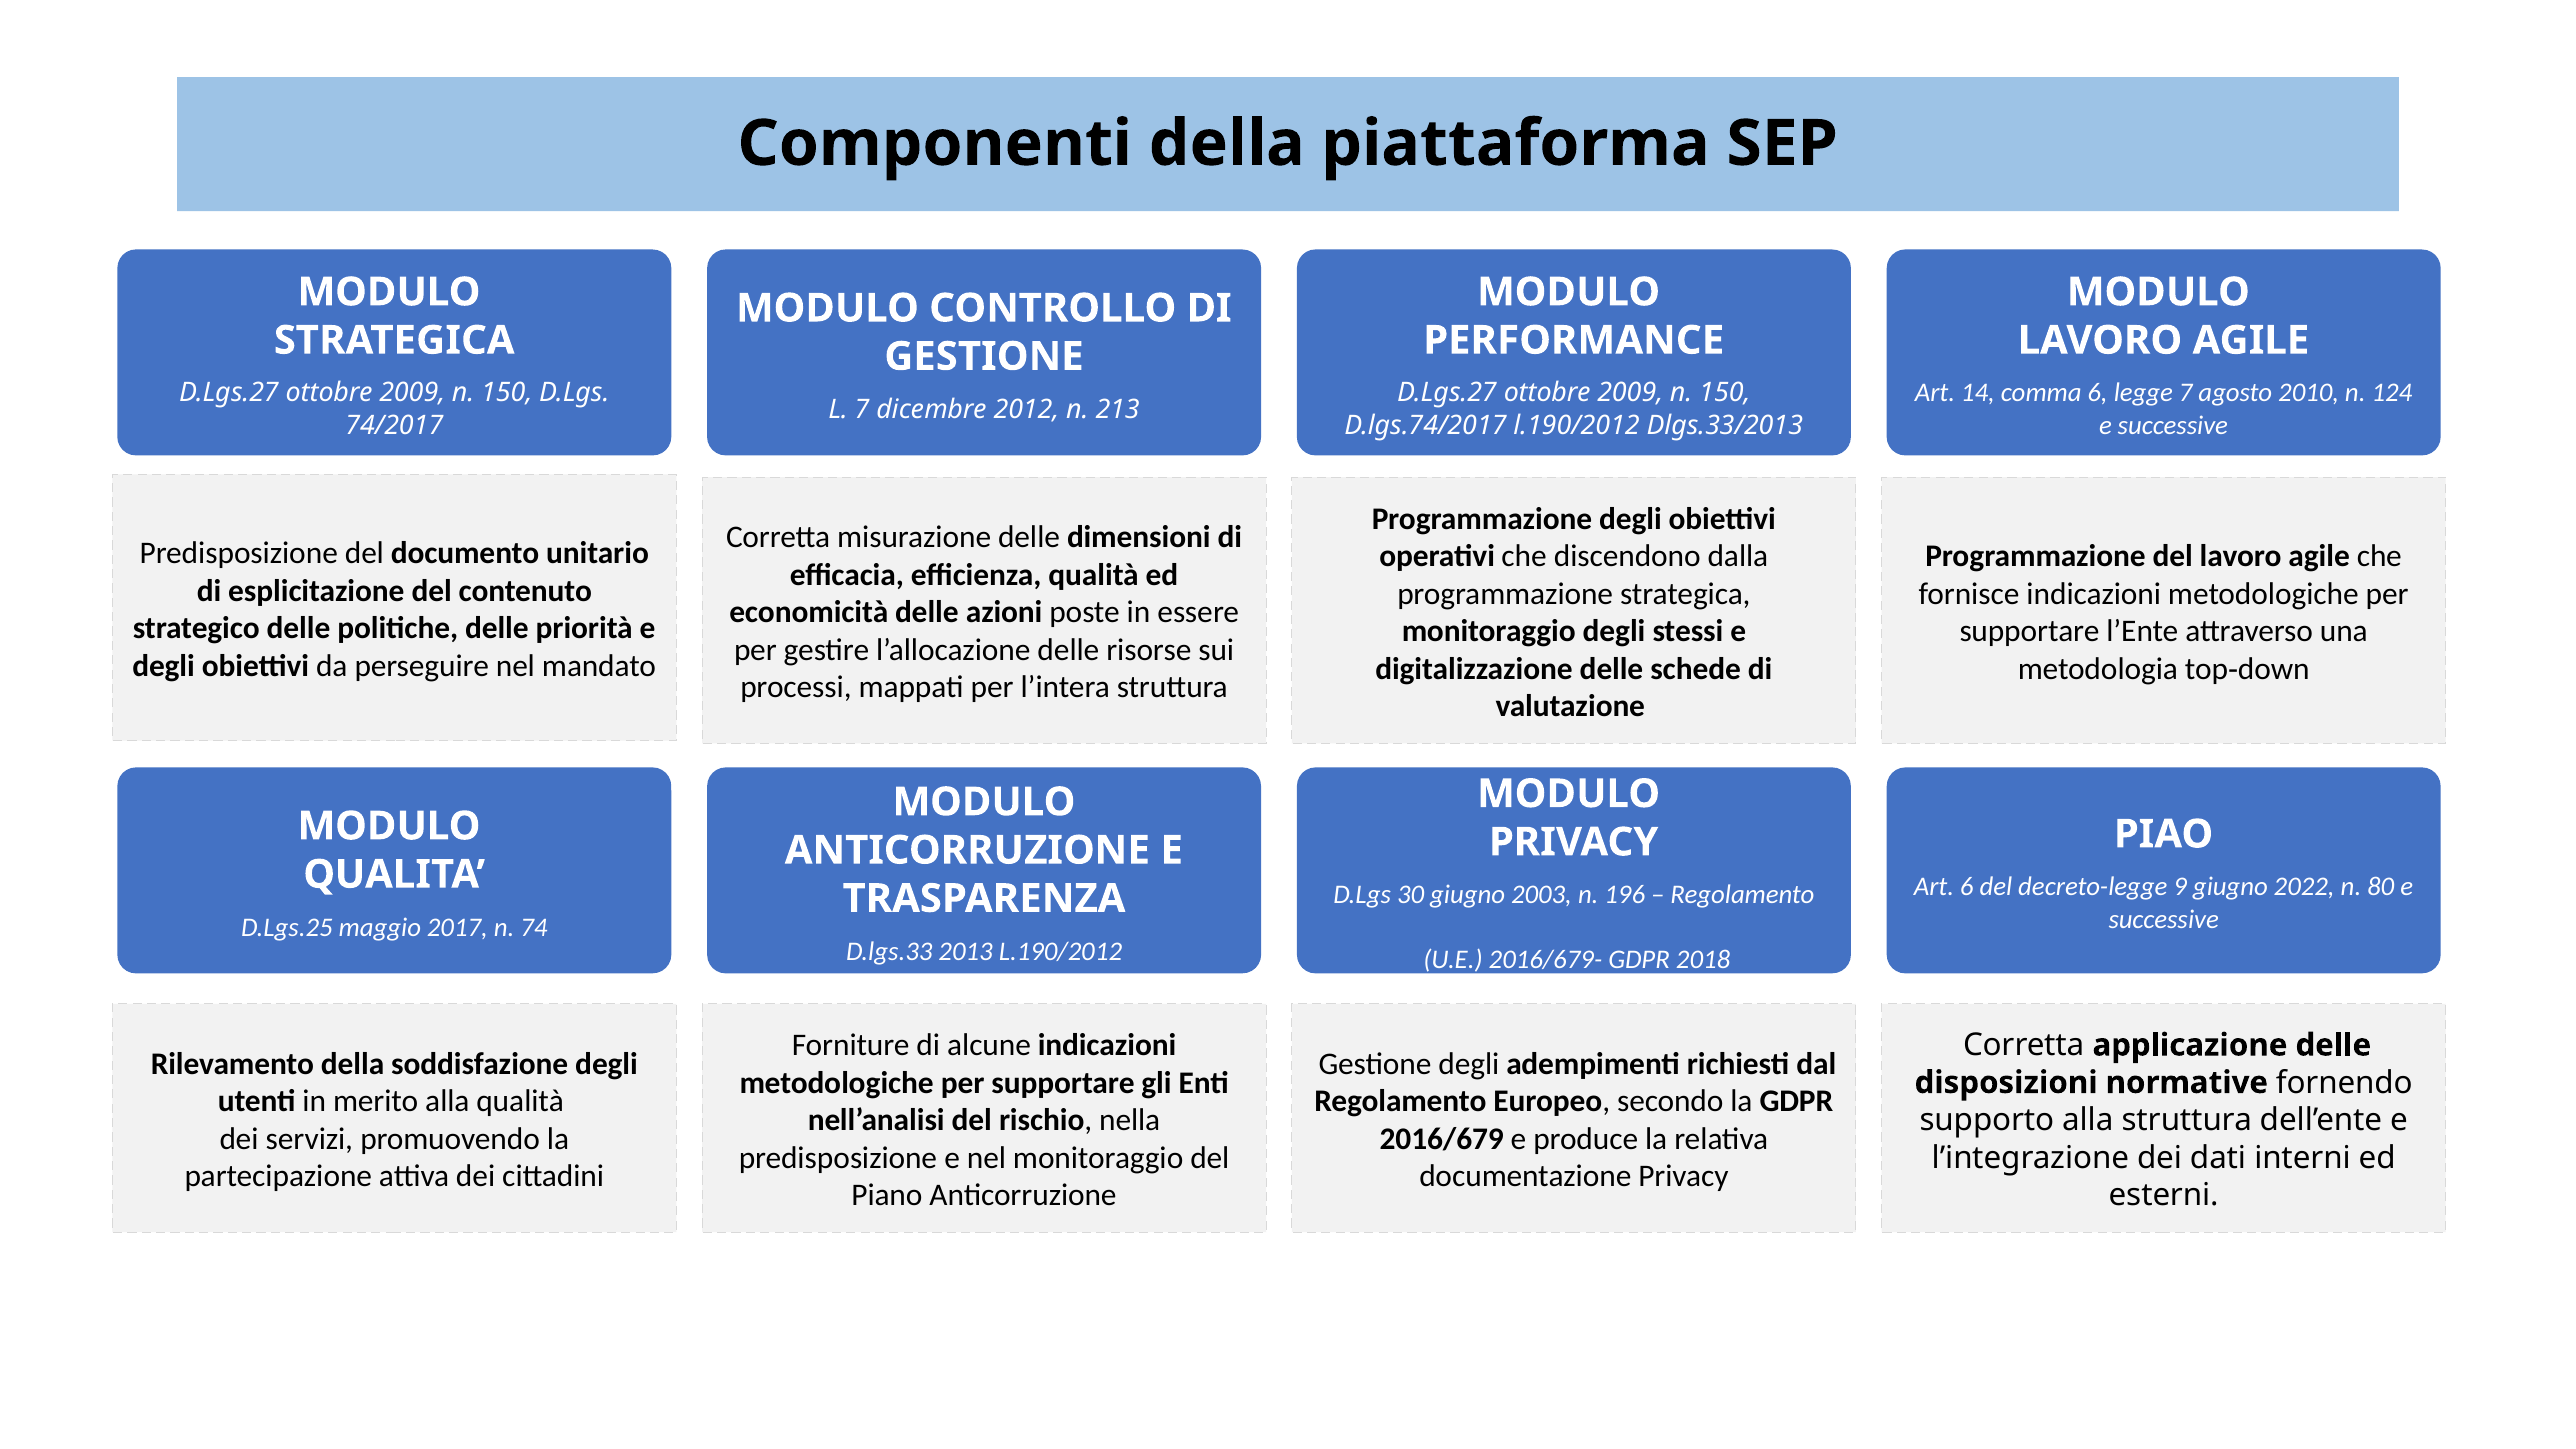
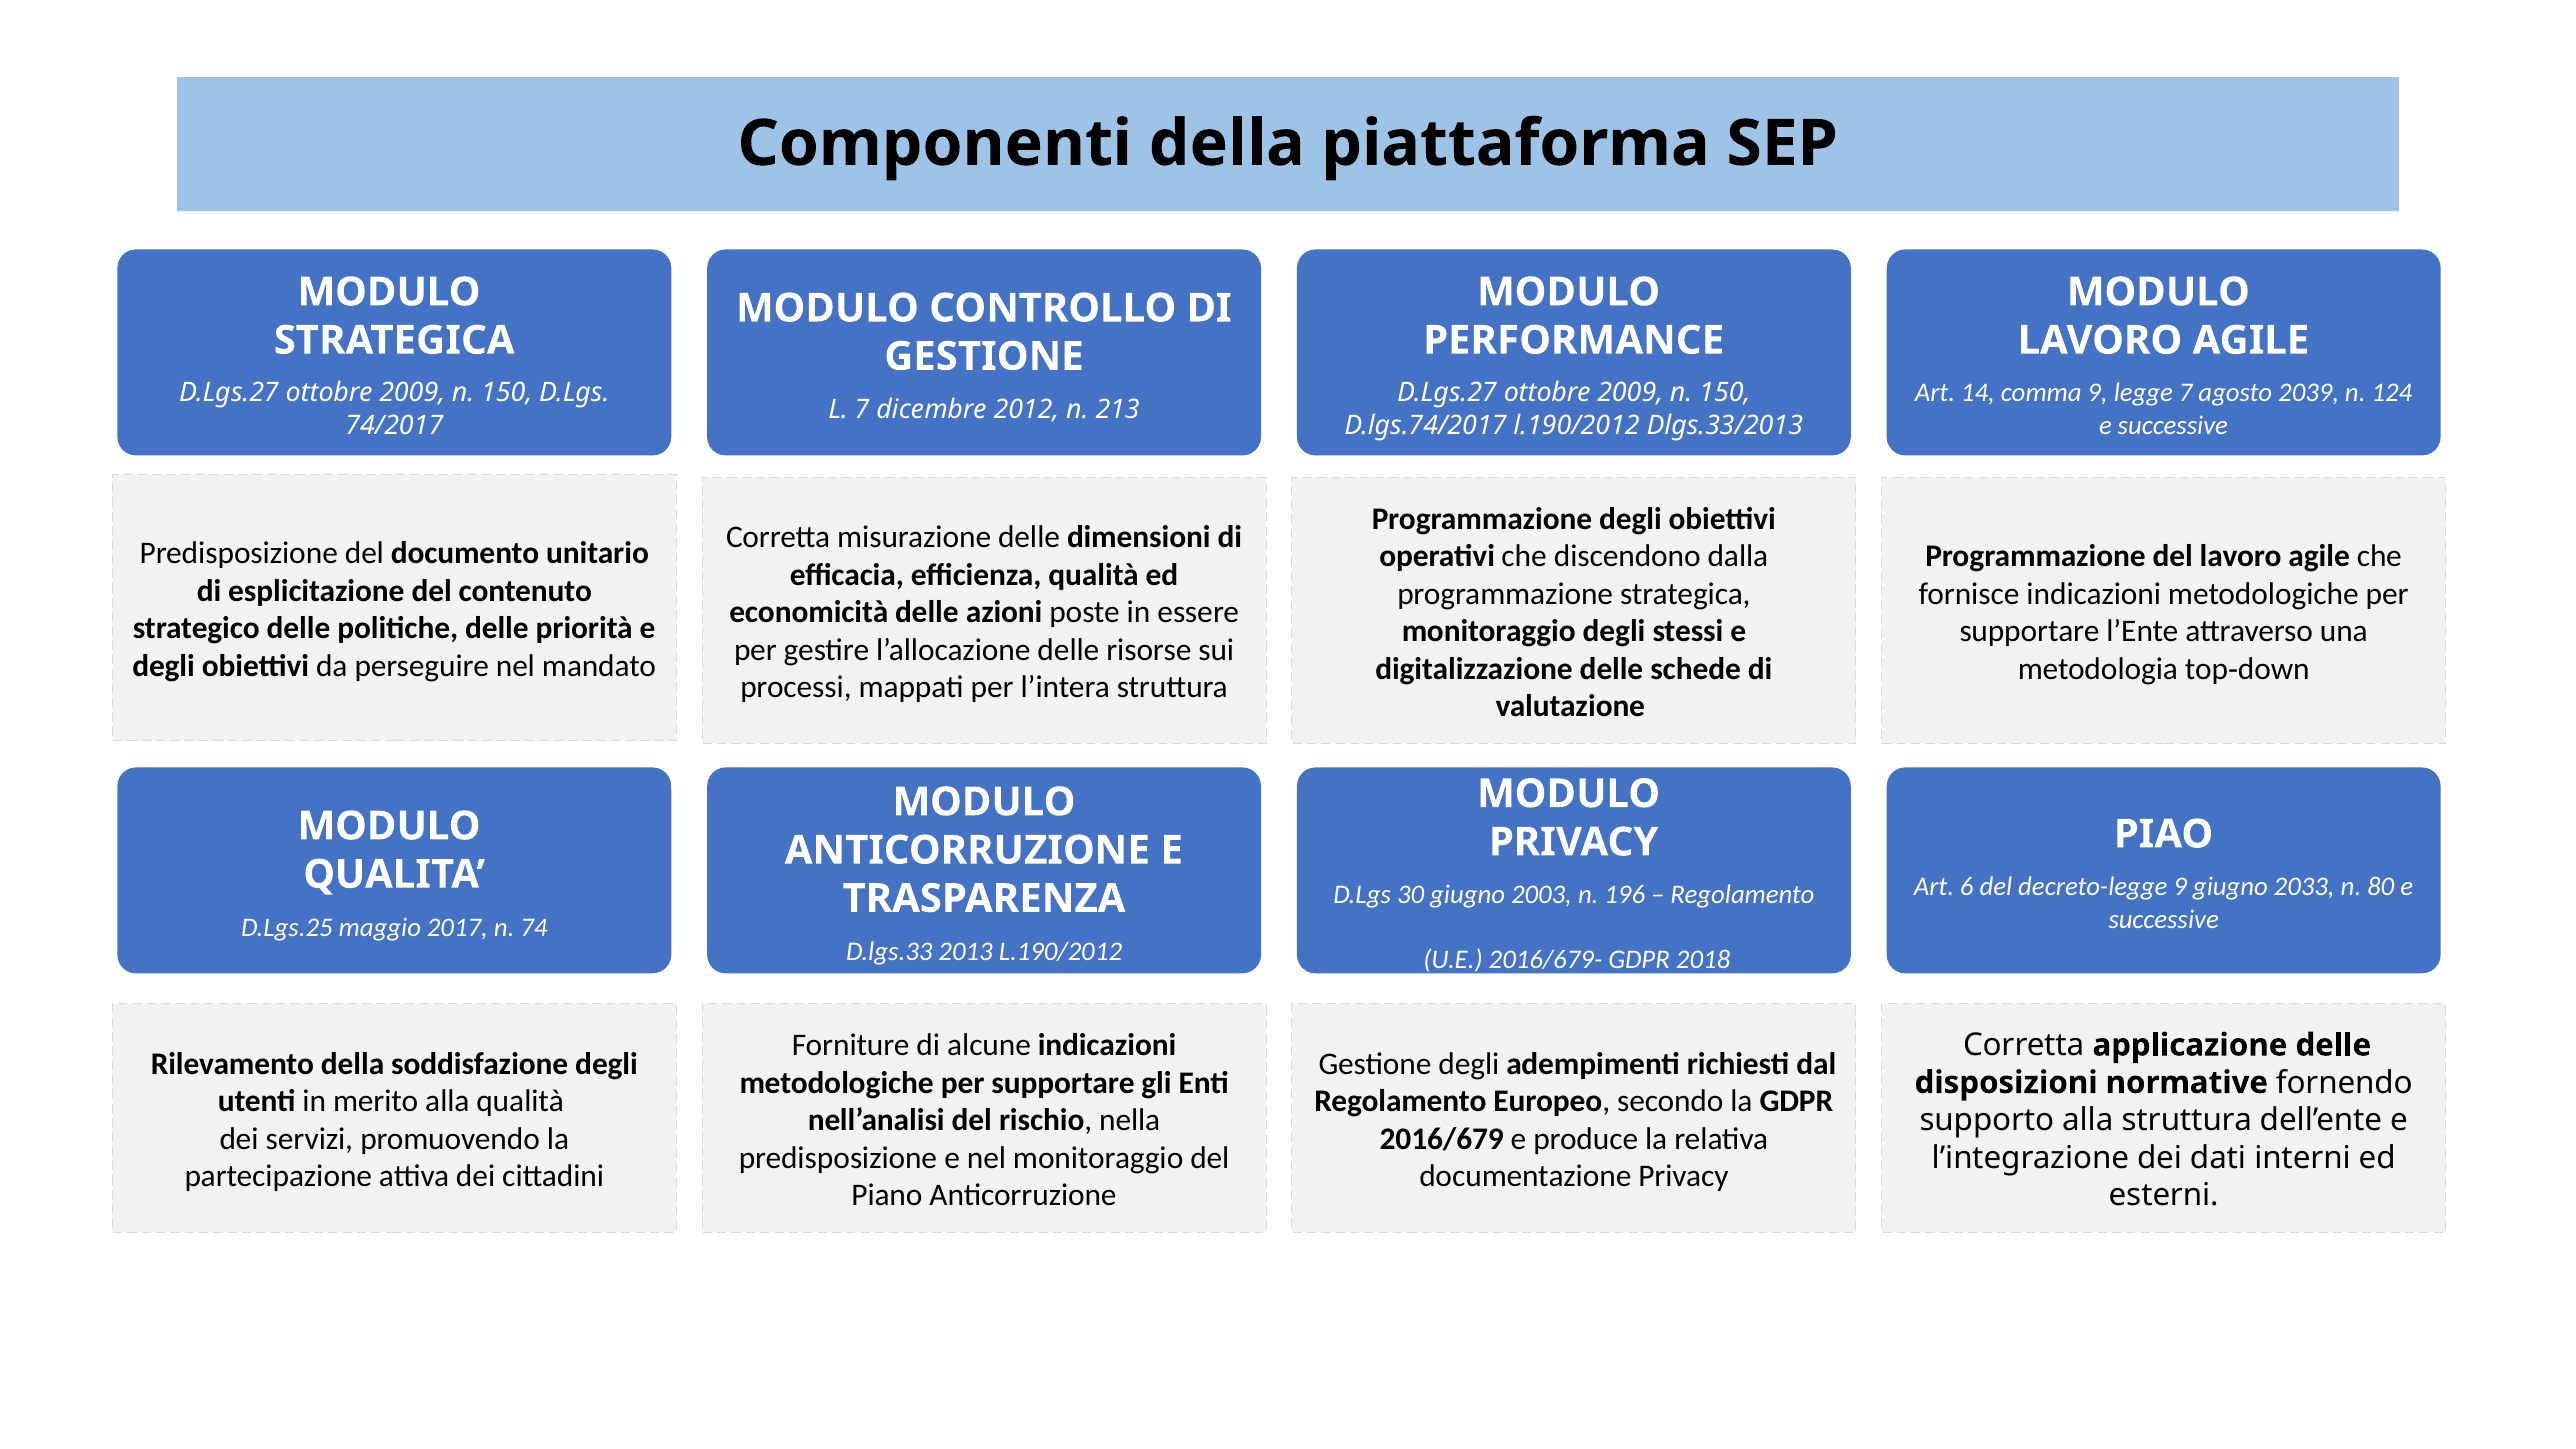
comma 6: 6 -> 9 (2098, 393)
2010: 2010 -> 2039 (2309, 393)
2022: 2022 -> 2033 (2304, 887)
